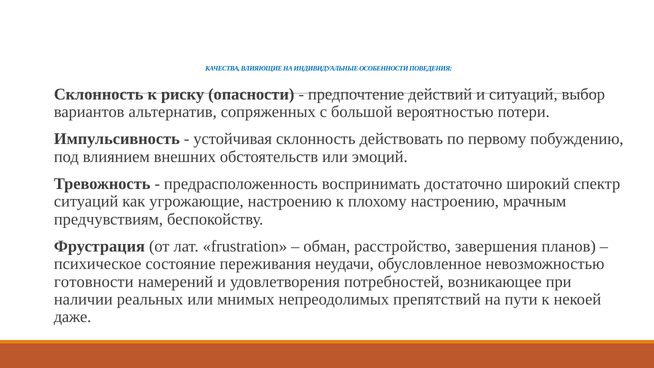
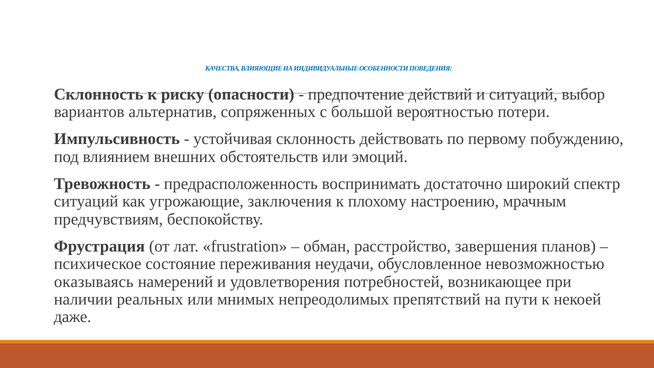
угрожающие настроению: настроению -> заключения (290, 202)
готовности: готовности -> оказываясь (94, 282)
